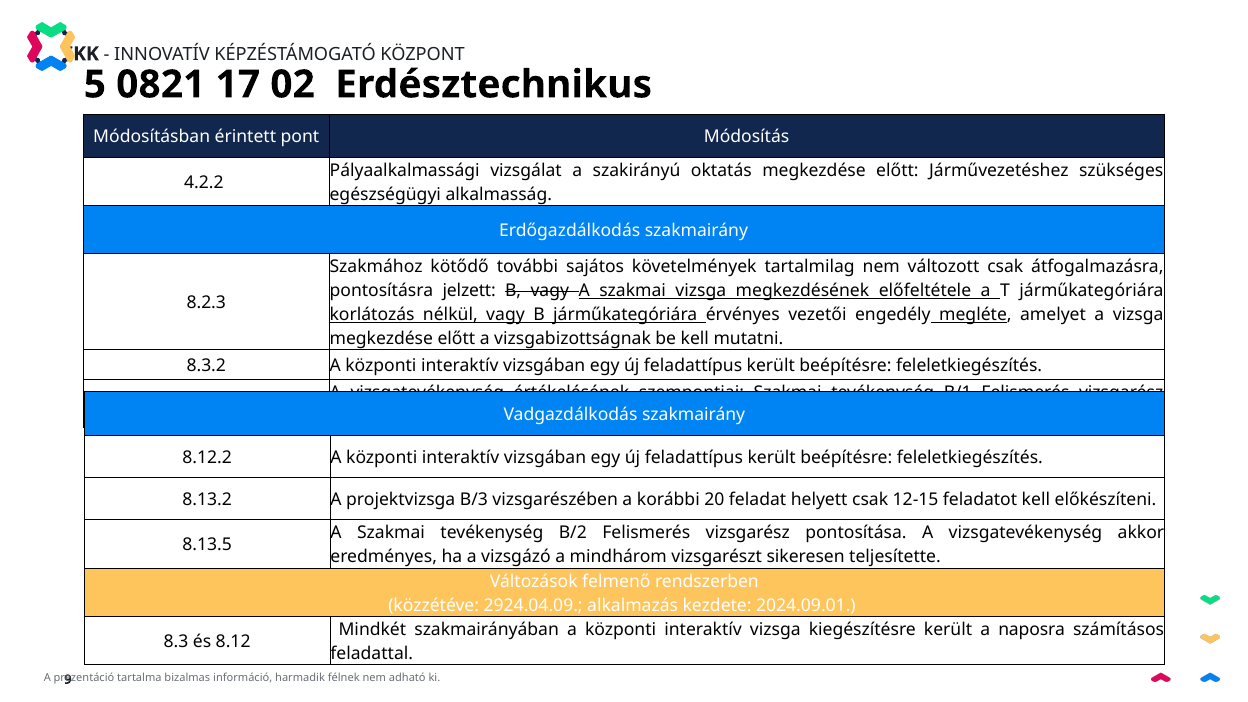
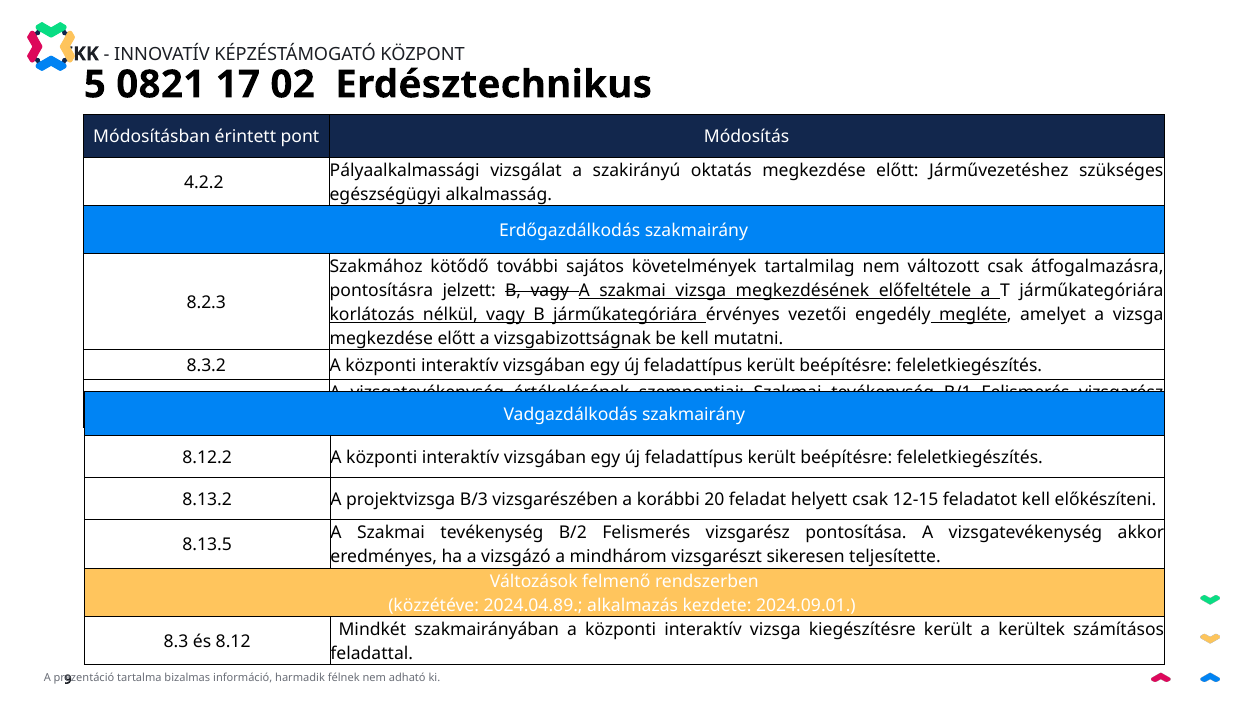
2924.04.09: 2924.04.09 -> 2024.04.89 (533, 605)
naposra: naposra -> kerültek (1032, 630)
